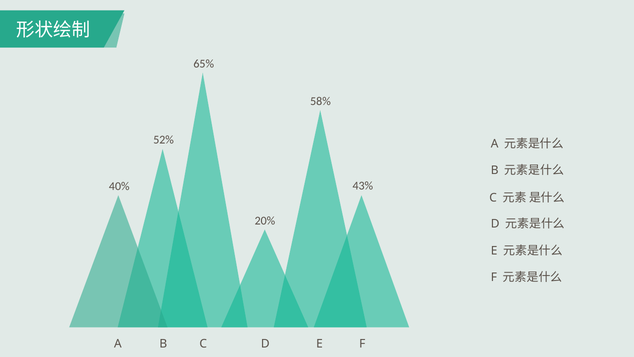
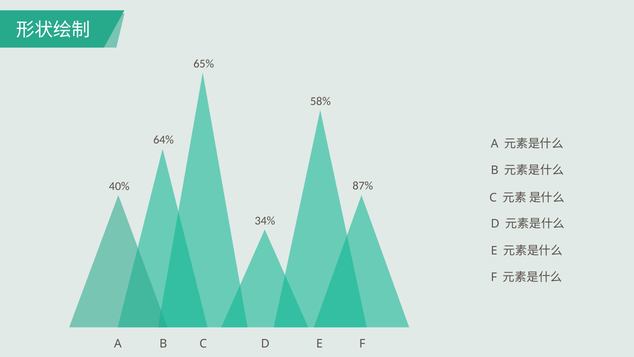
52%: 52% -> 64% (164, 140)
43%: 43% -> 87% (363, 186)
20%: 20% -> 34% (265, 220)
